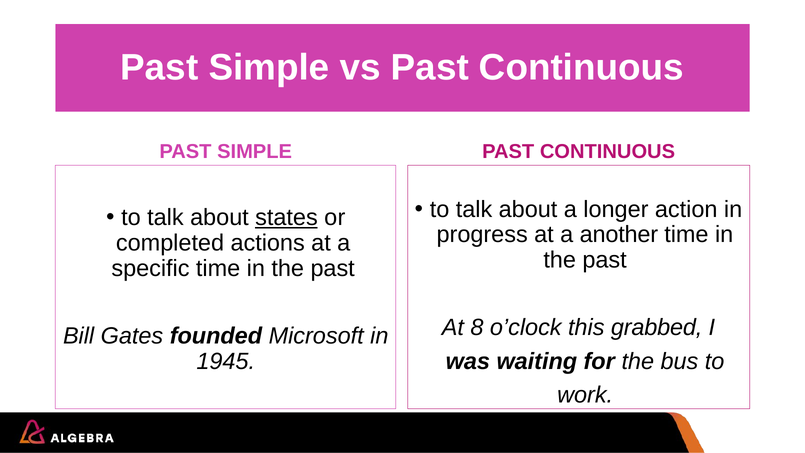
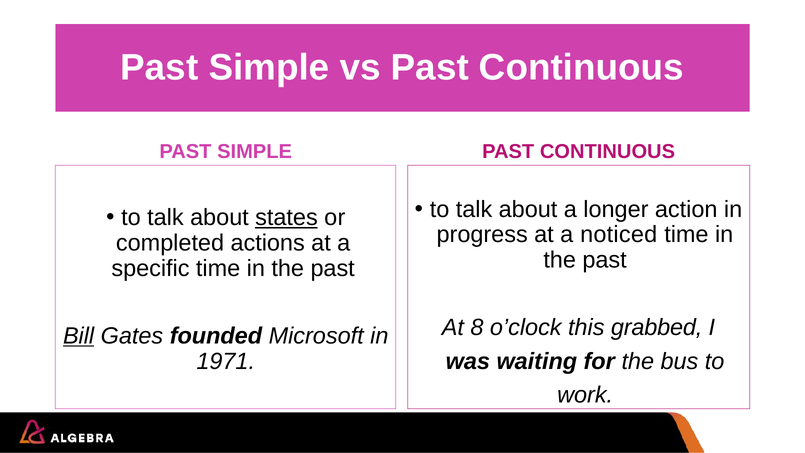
another: another -> noticed (619, 235)
Bill underline: none -> present (79, 336)
1945: 1945 -> 1971 (226, 361)
